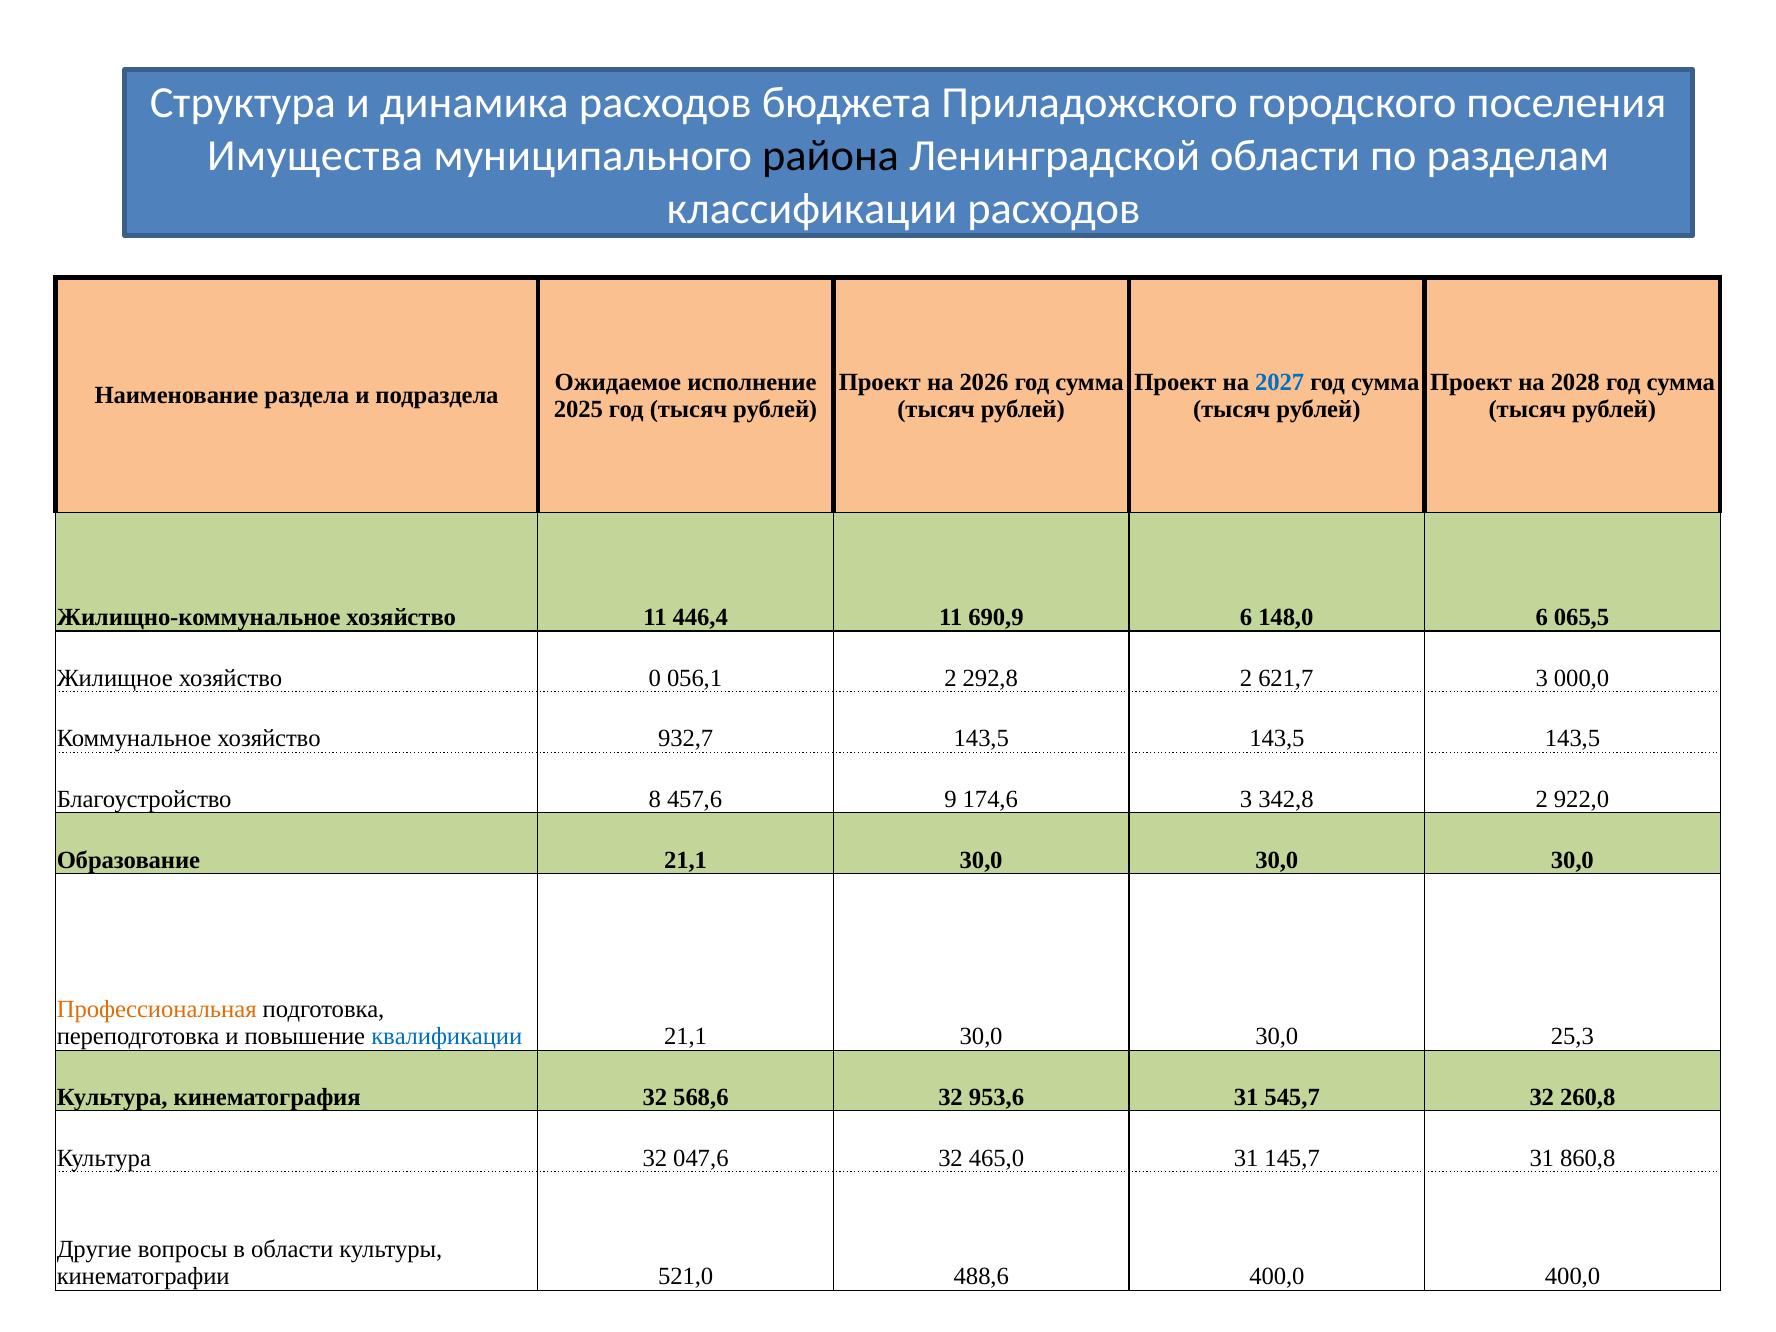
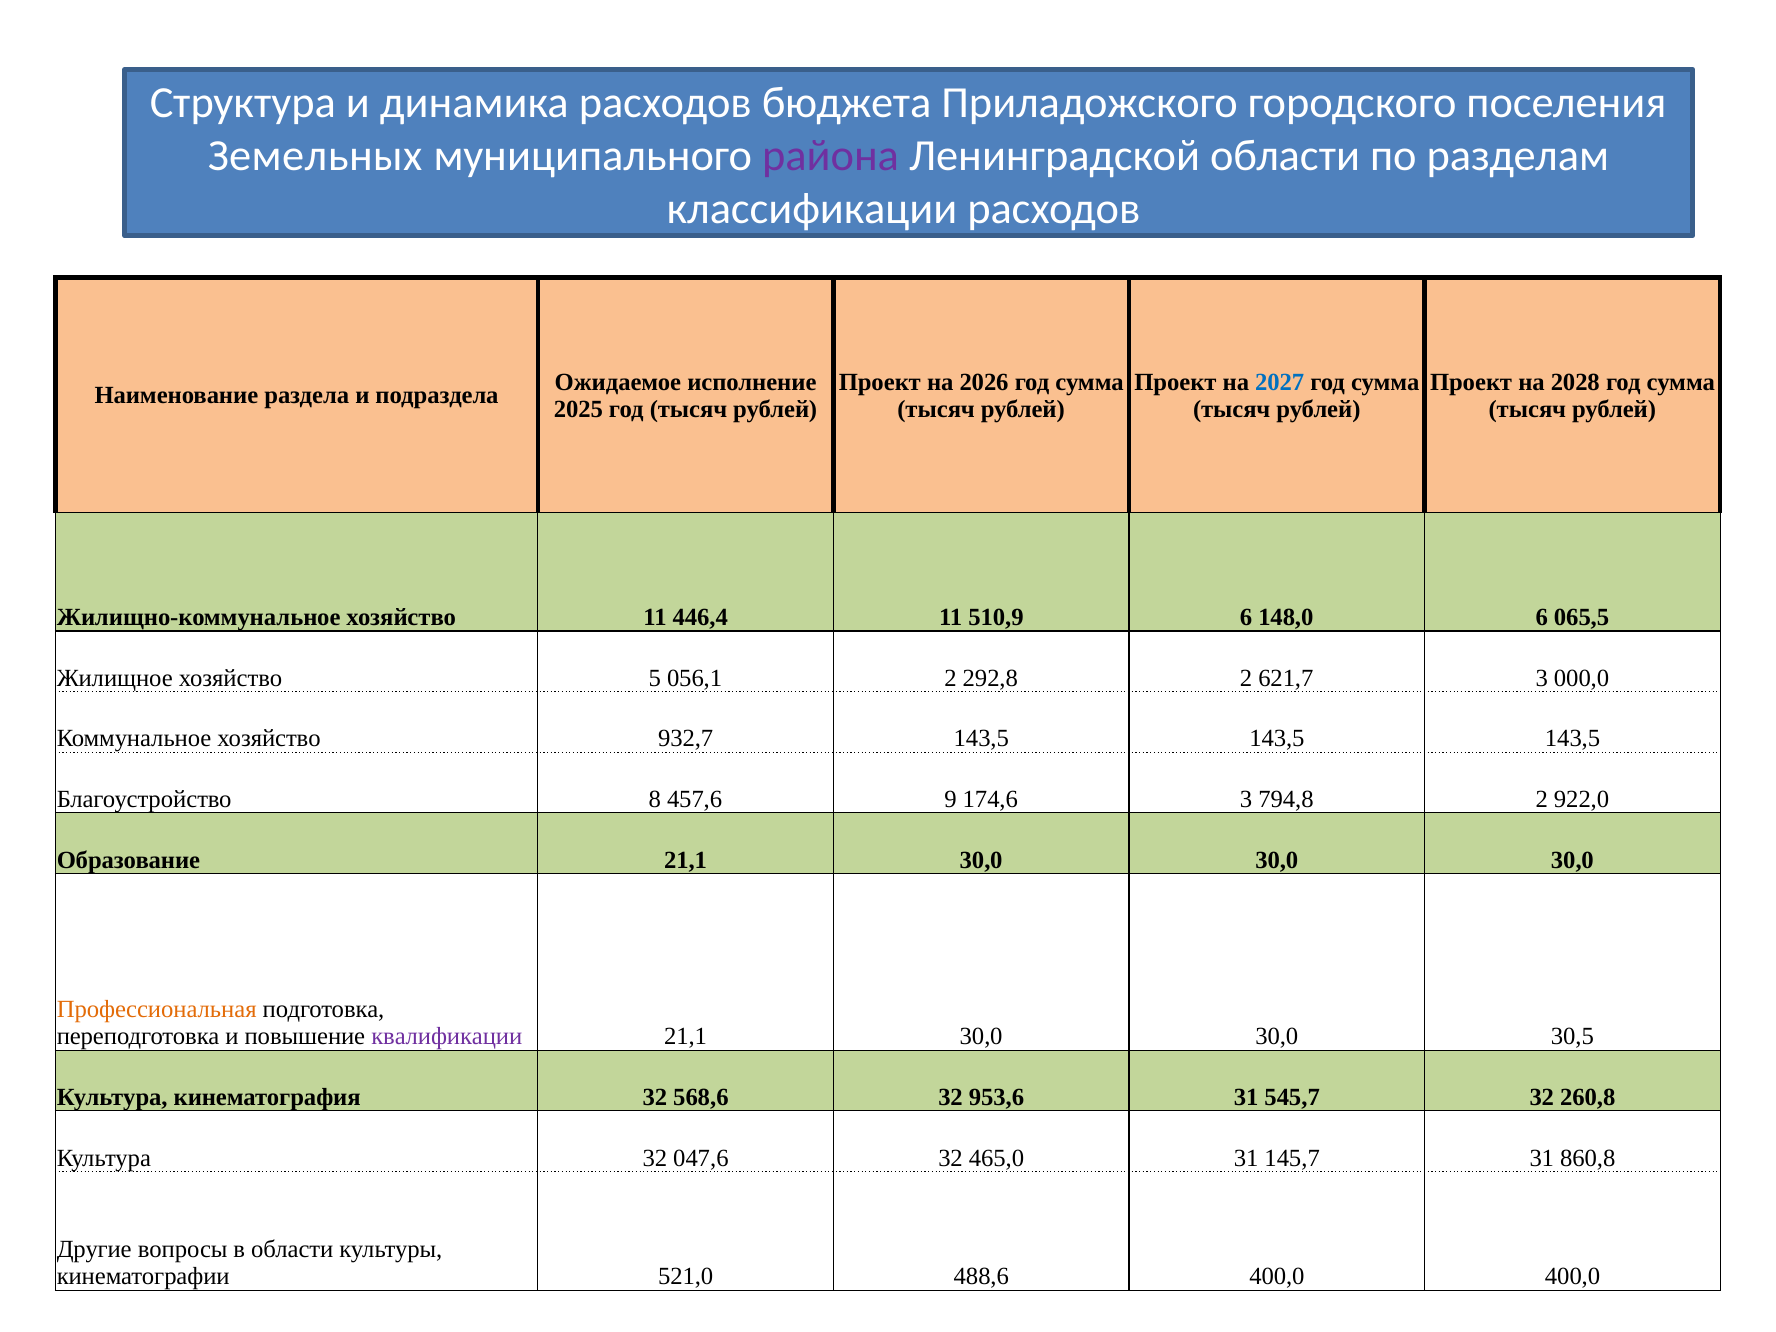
Имущества: Имущества -> Земельных (315, 156)
района colour: black -> purple (831, 156)
690,9: 690,9 -> 510,9 (996, 618)
0: 0 -> 5 (655, 678)
342,8: 342,8 -> 794,8 (1286, 799)
квалификации colour: blue -> purple (447, 1037)
25,3: 25,3 -> 30,5 (1572, 1037)
